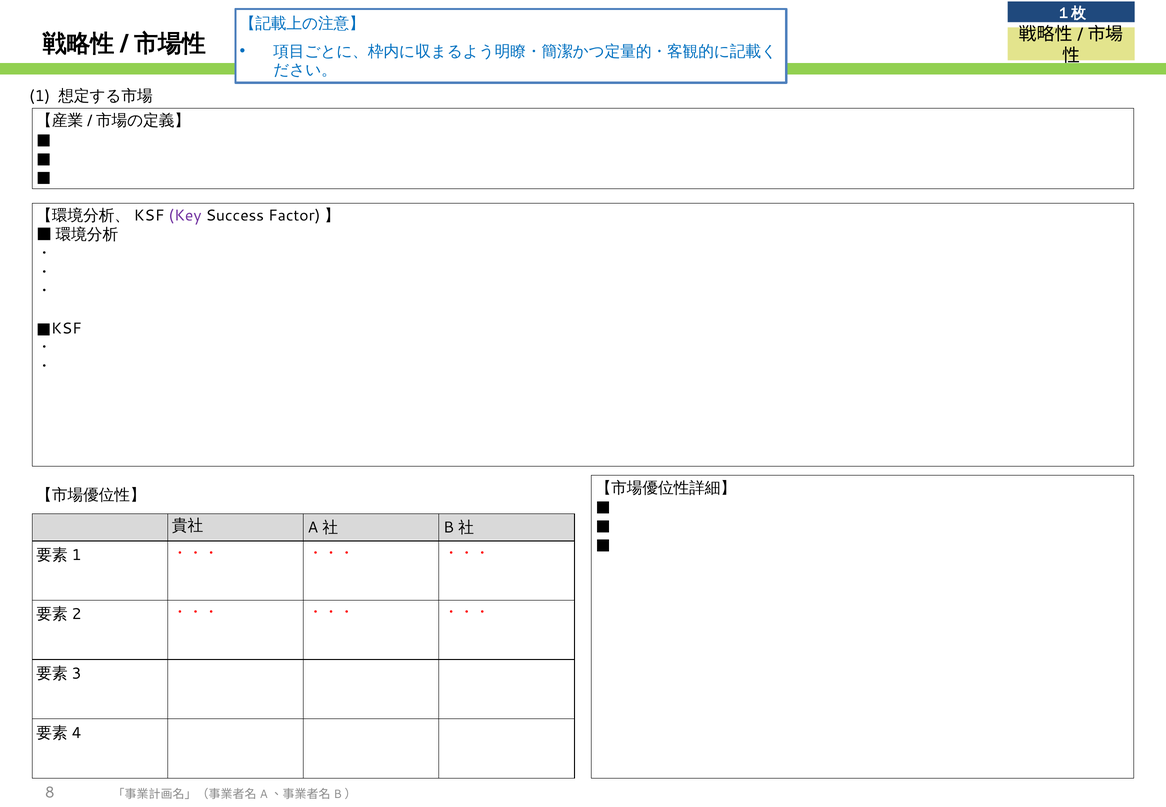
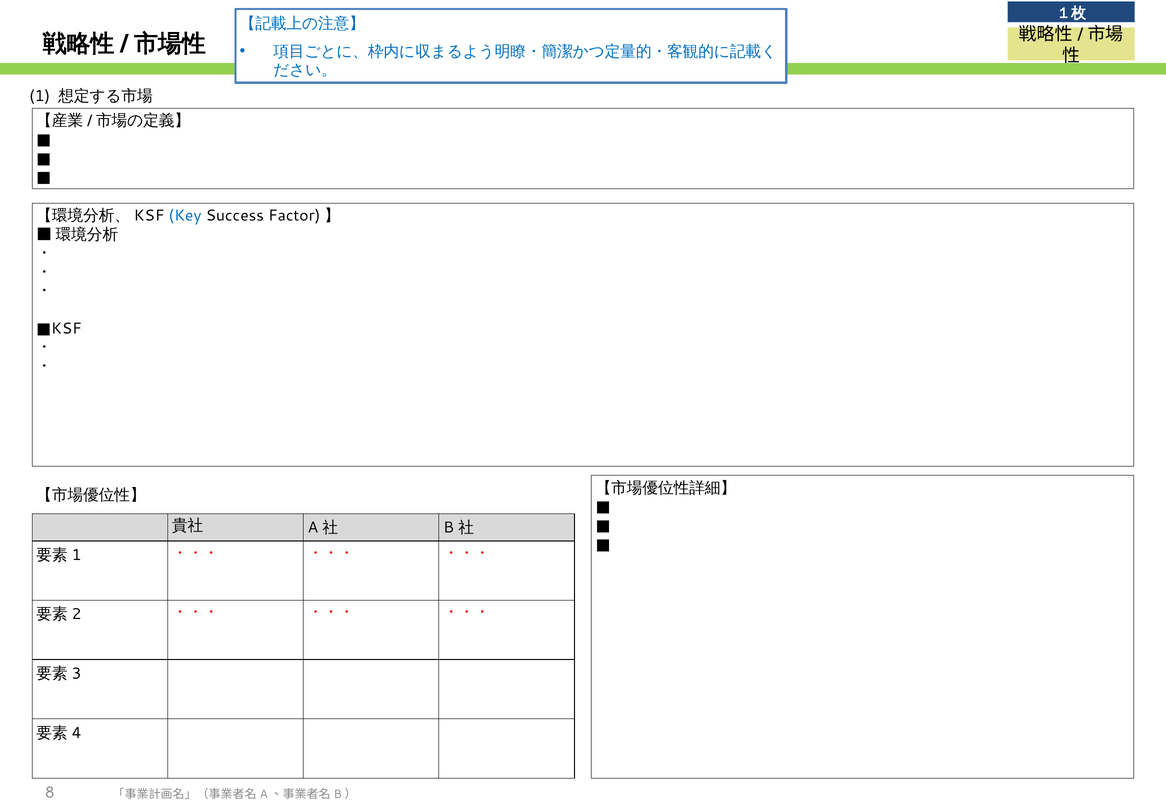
Key colour: purple -> blue (185, 216)
